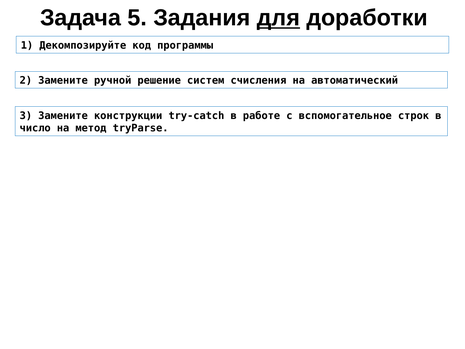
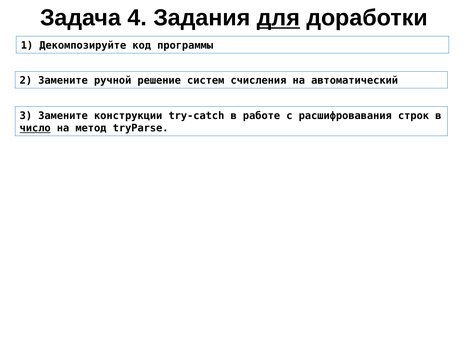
5: 5 -> 4 (137, 18)
вспомогательное: вспомогательное -> расшифровавания (345, 116)
число underline: none -> present (35, 128)
